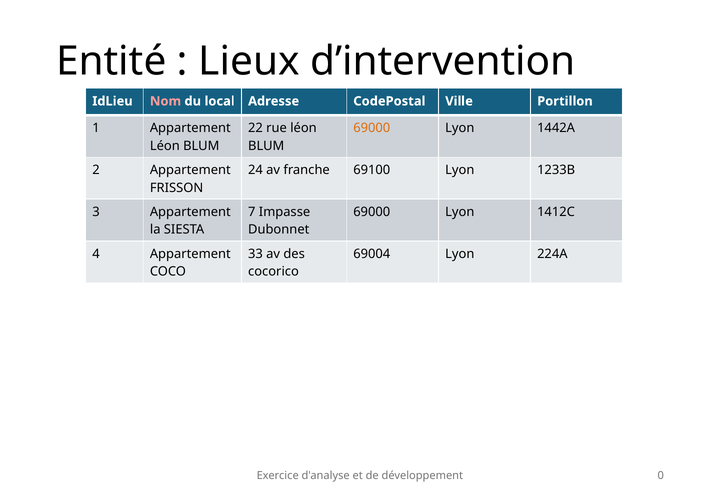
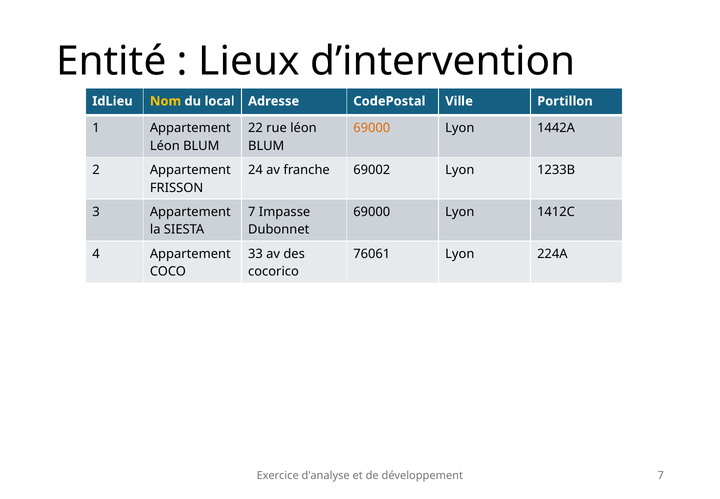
Nom colour: pink -> yellow (166, 101)
69100: 69100 -> 69002 (372, 170)
69004: 69004 -> 76061 (372, 254)
développement 0: 0 -> 7 (661, 475)
